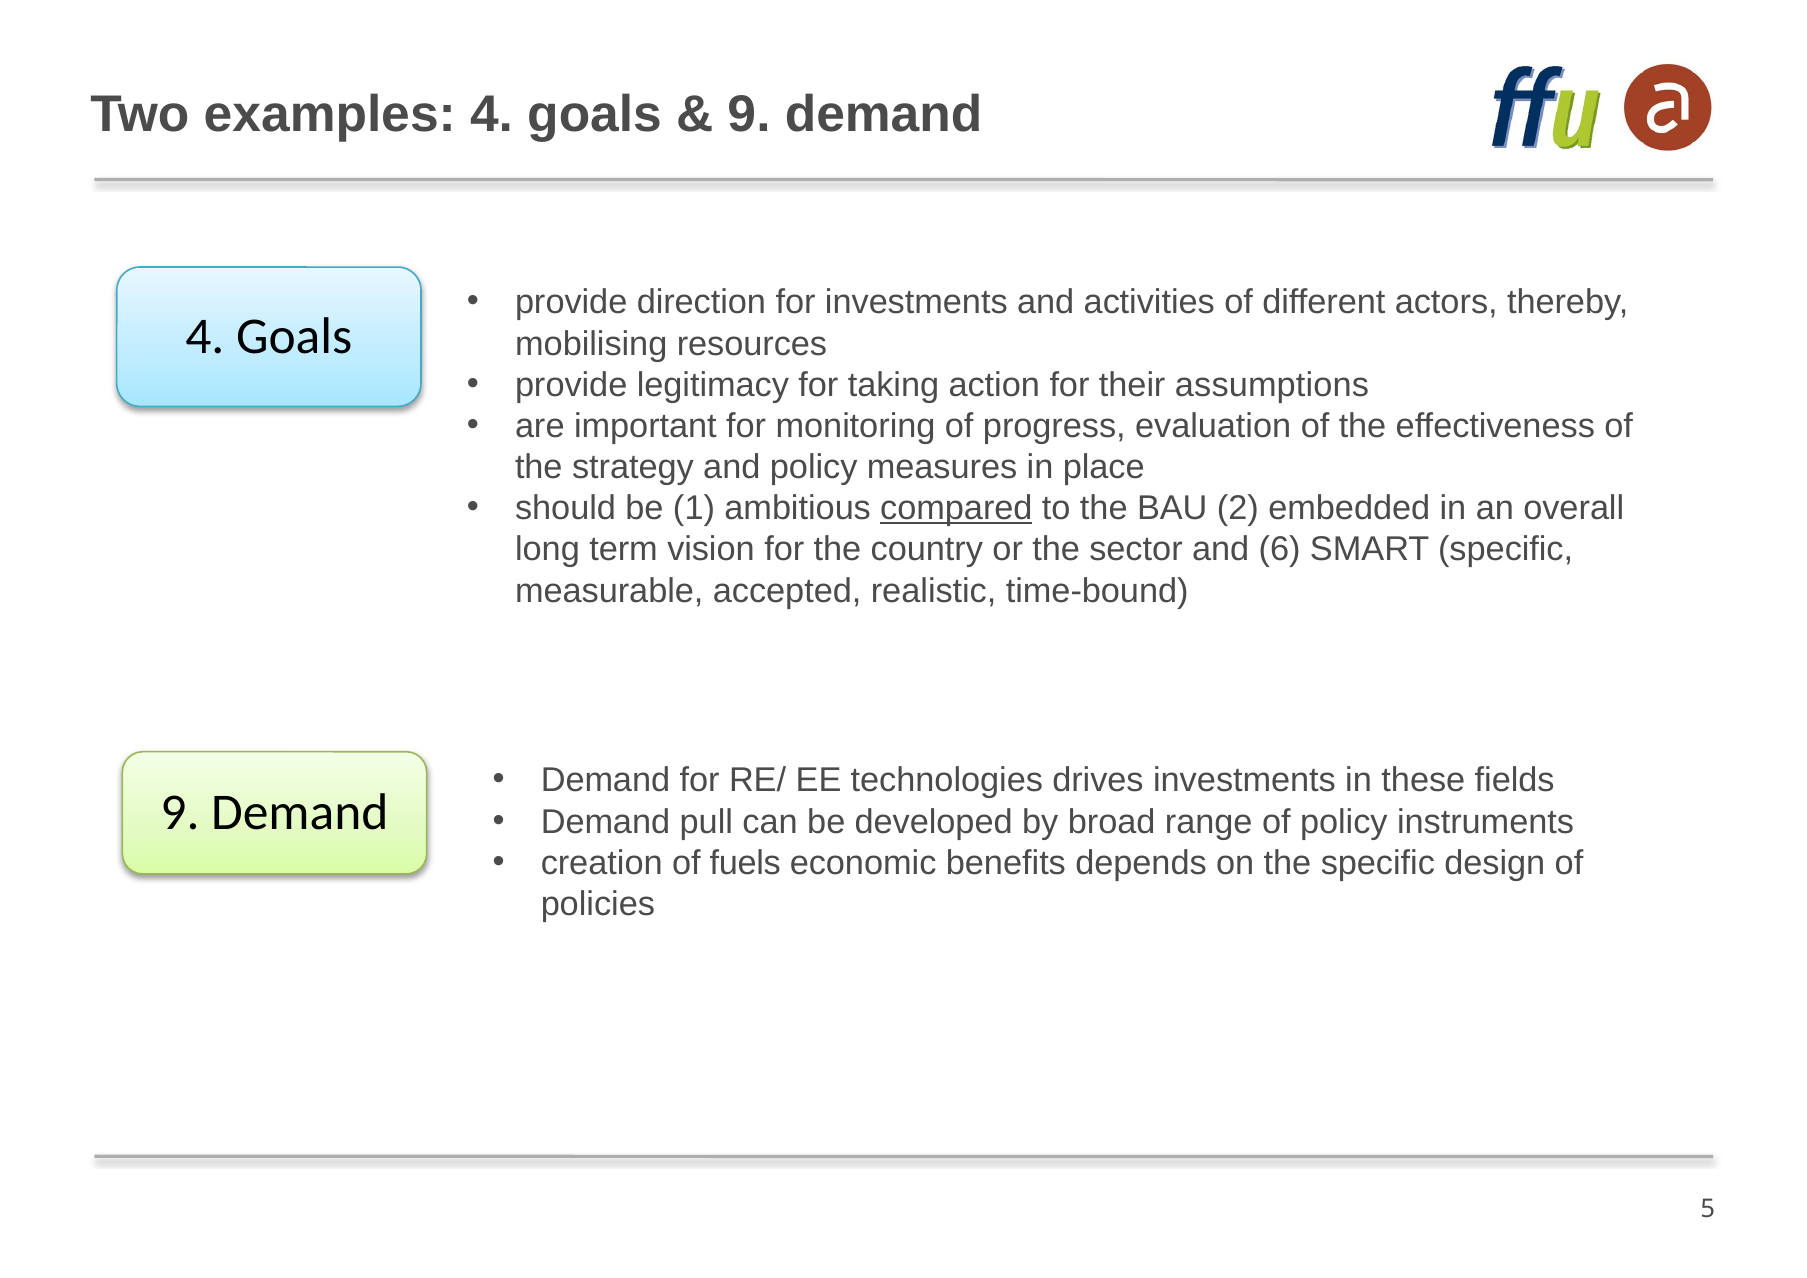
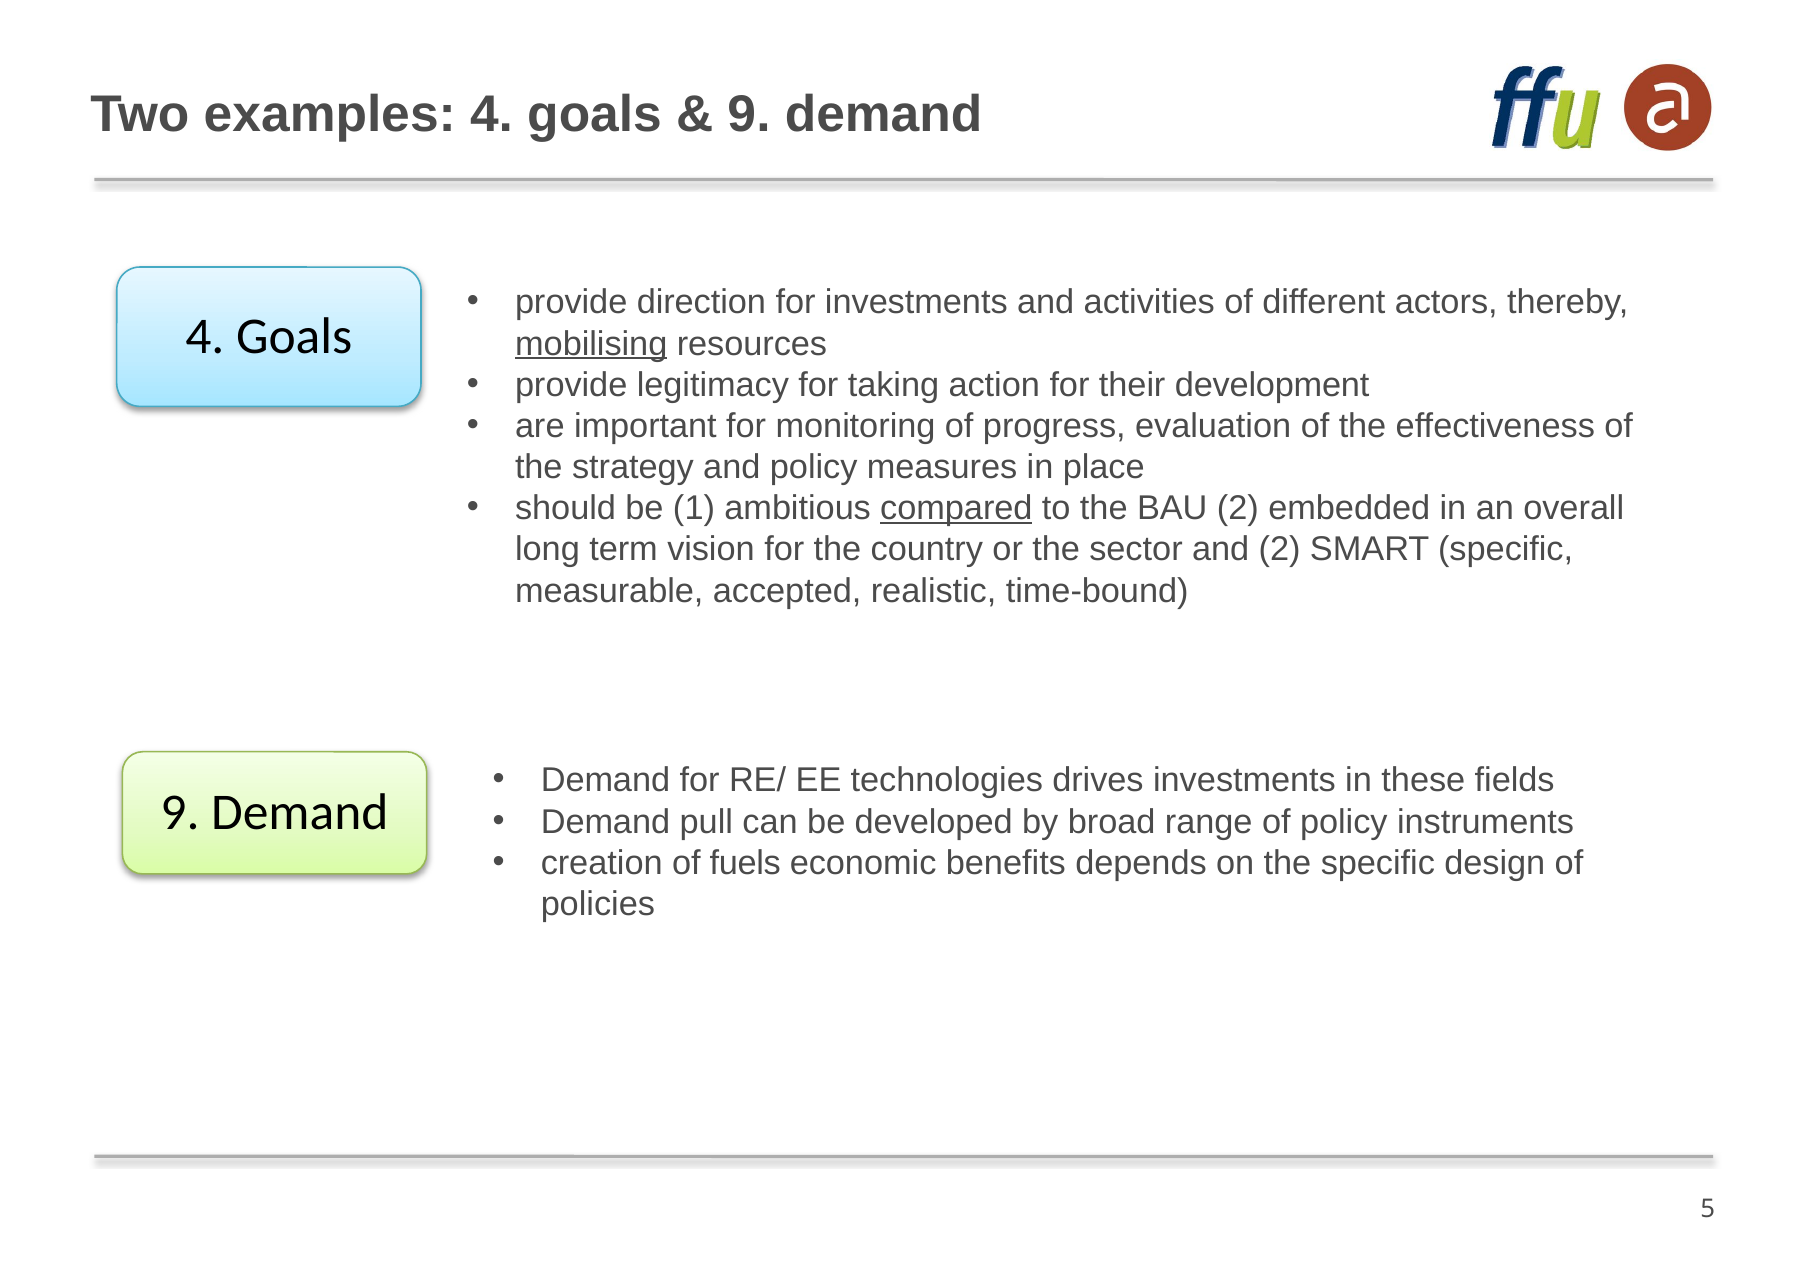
mobilising underline: none -> present (591, 344)
assumptions: assumptions -> development (1272, 385)
and 6: 6 -> 2 (1280, 550)
